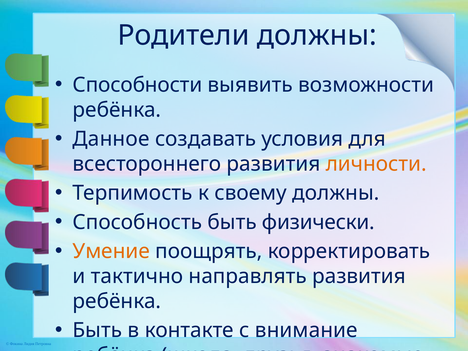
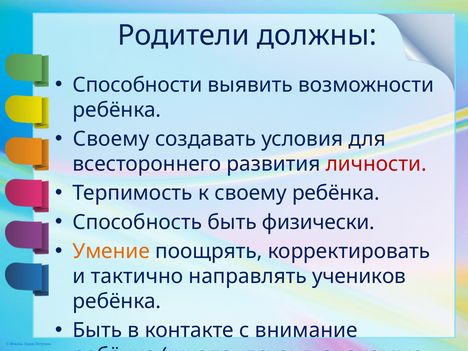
Данное: Данное -> Своему (111, 139)
личности colour: orange -> red (376, 164)
своему должны: должны -> ребёнка (336, 193)
направлять развития: развития -> учеников (359, 276)
